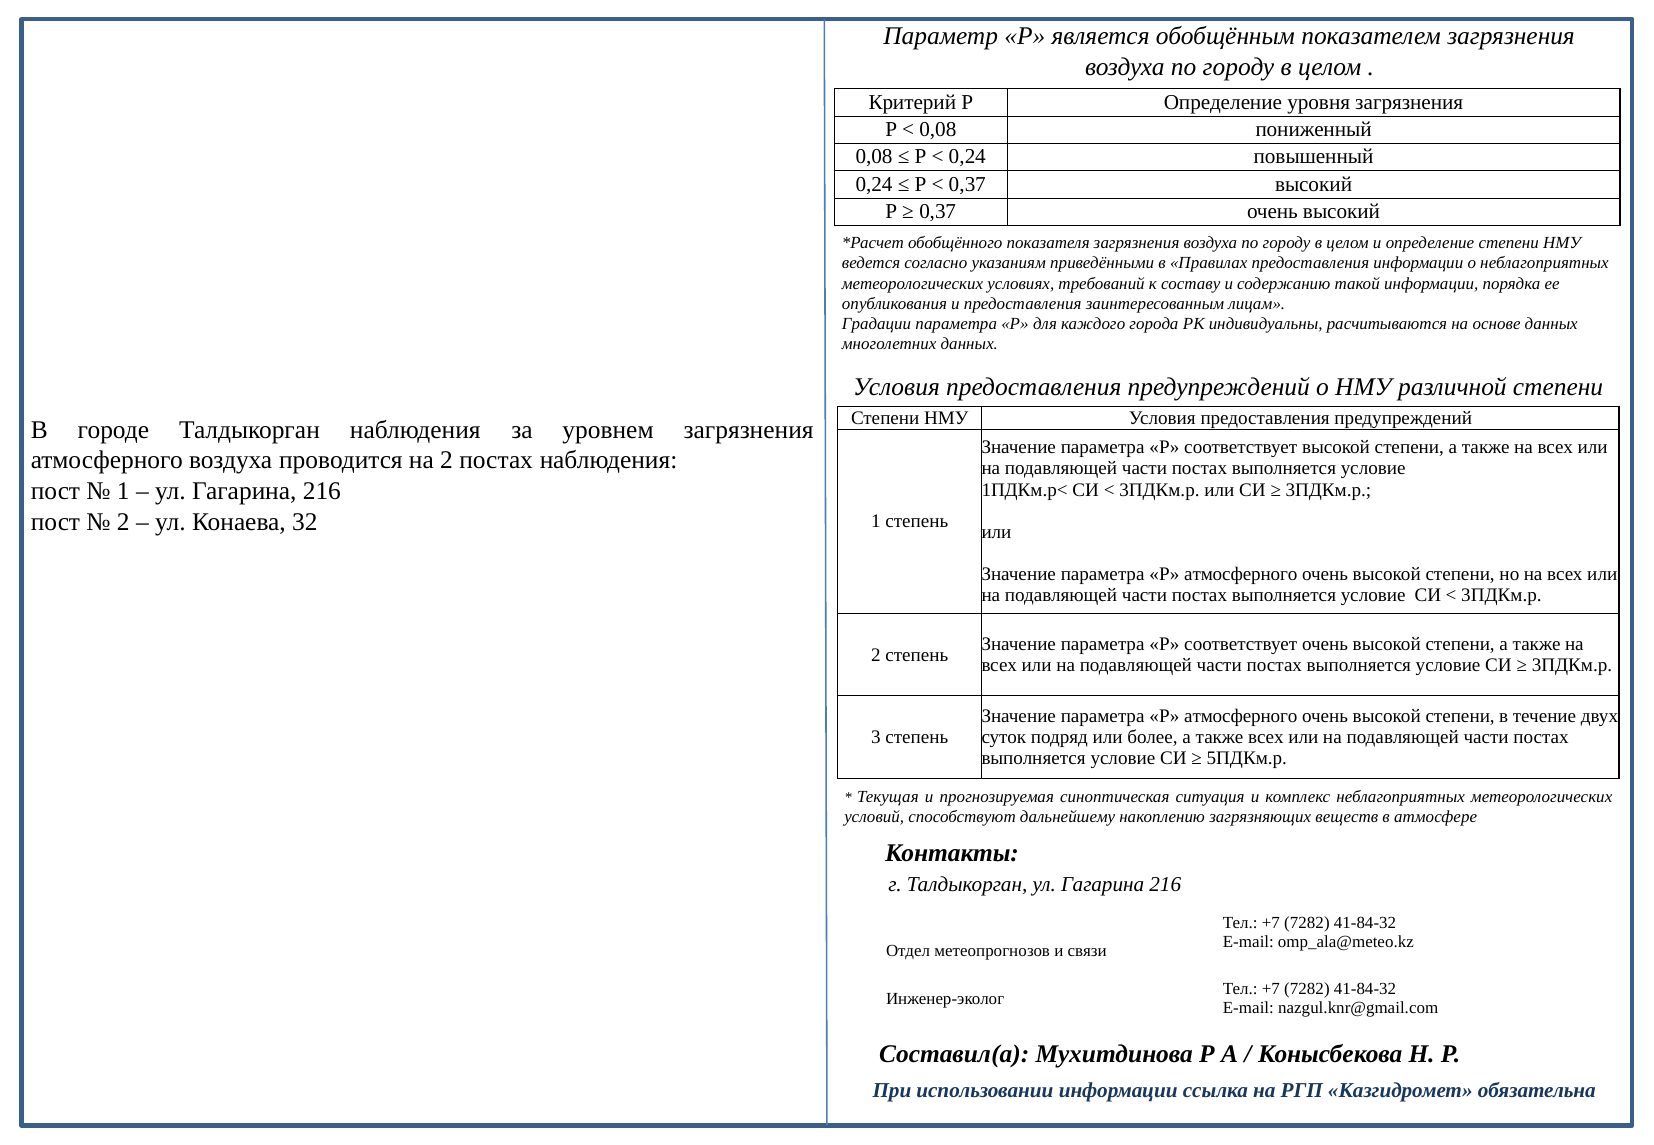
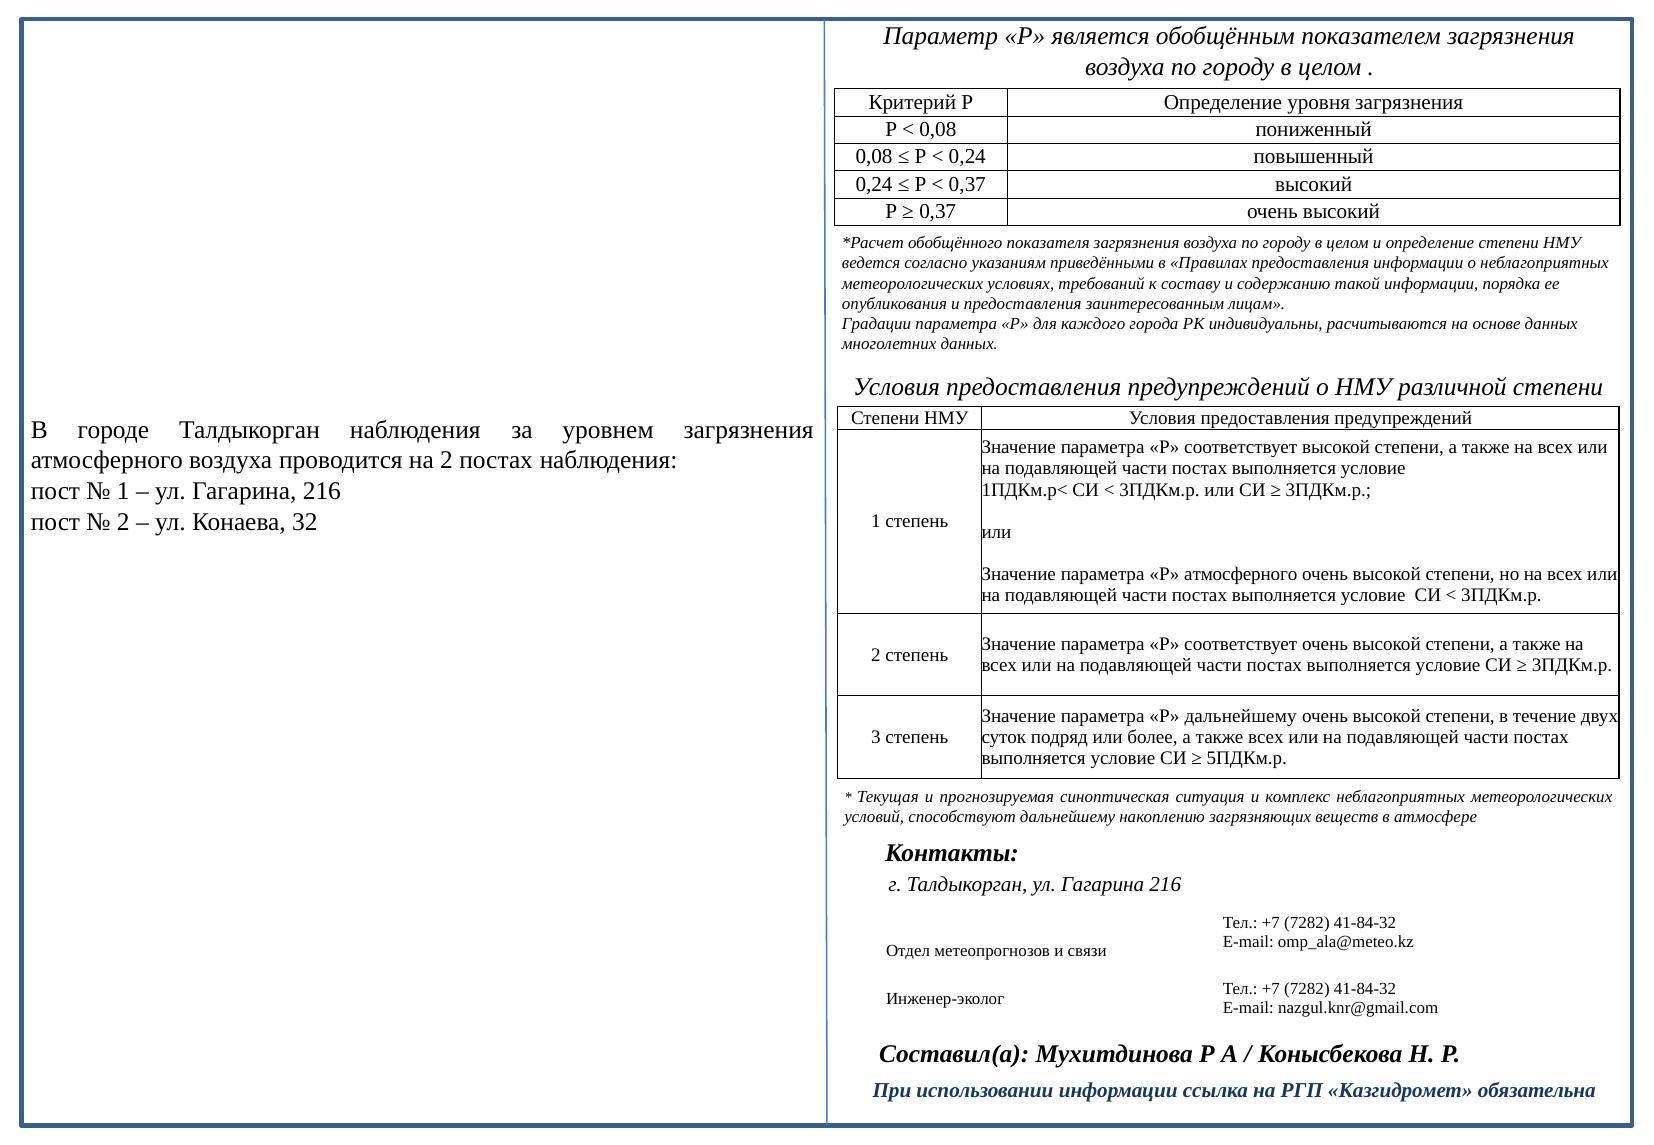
атмосферного: атмосферного -> дальнейшему (1241, 716)
